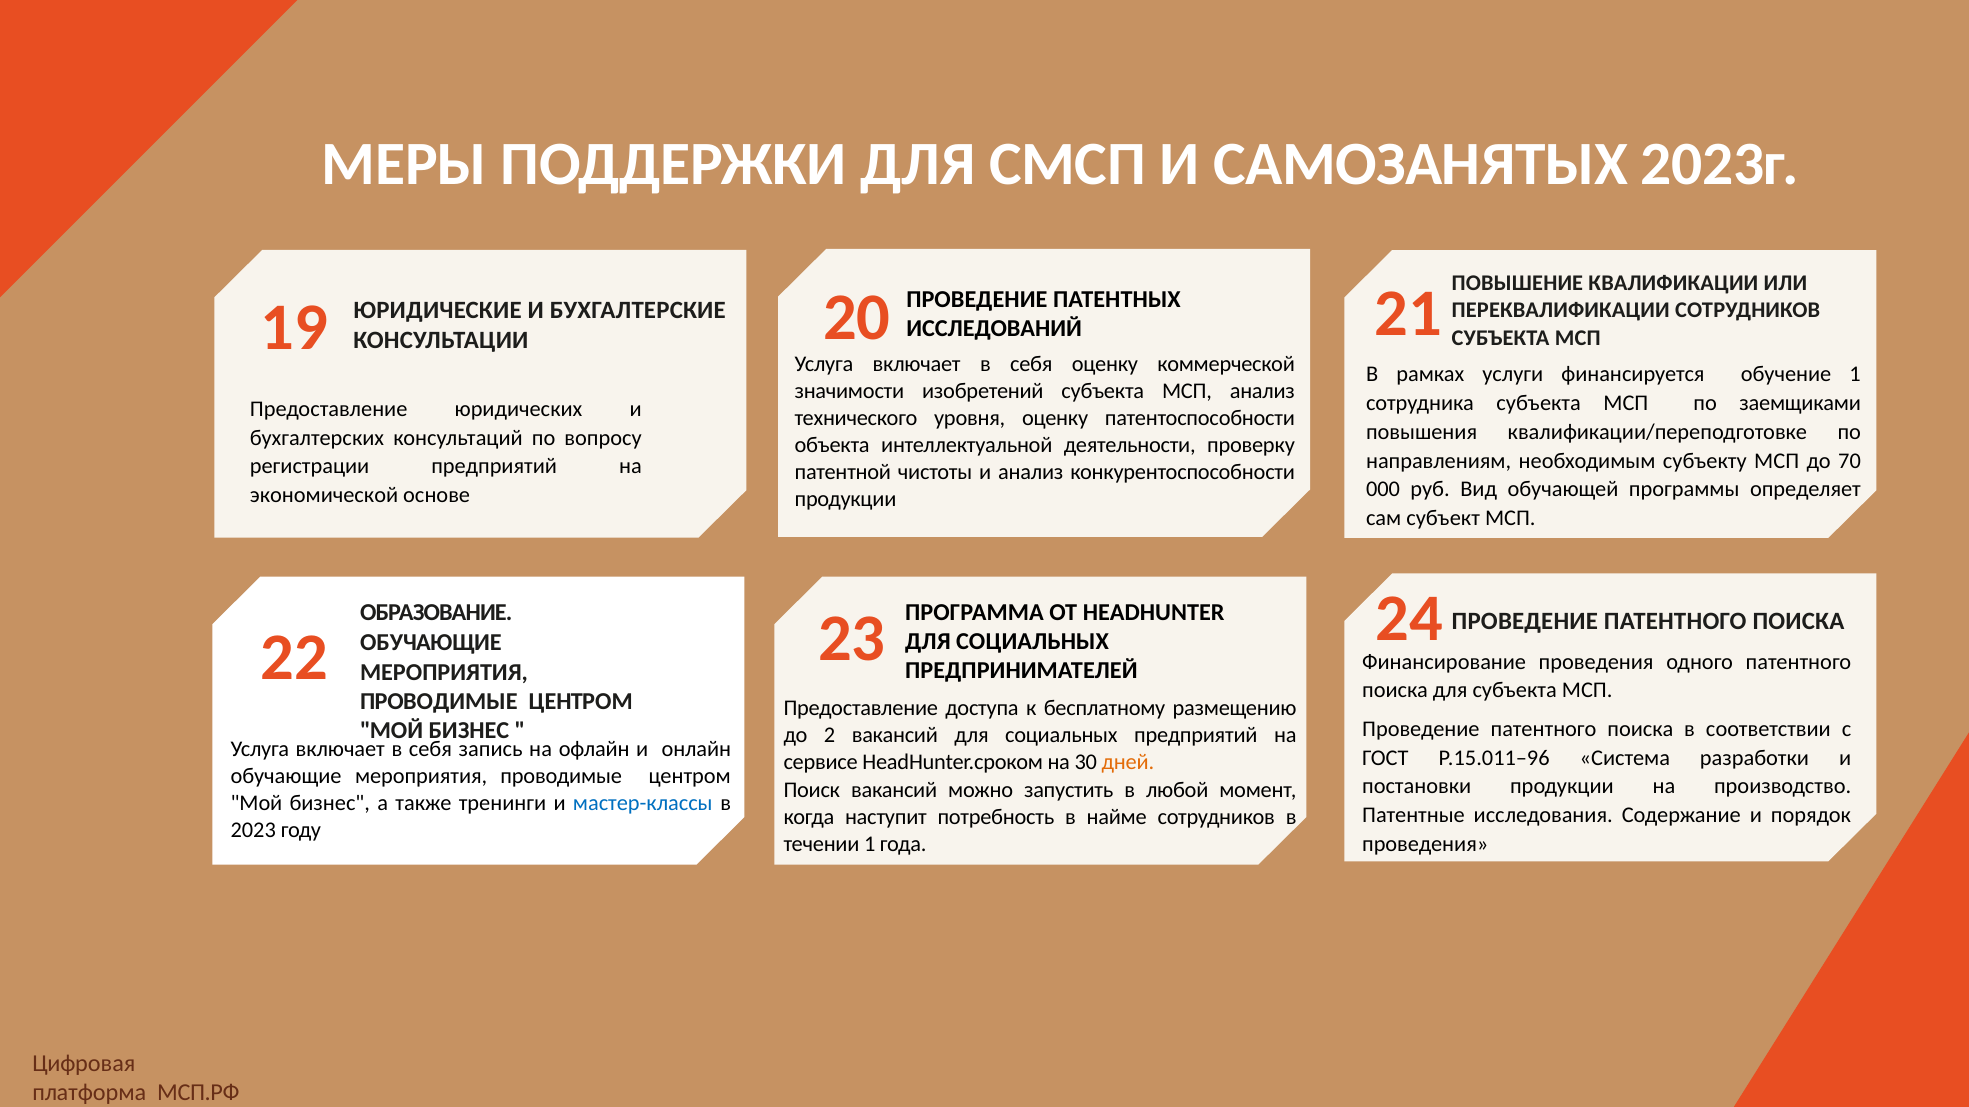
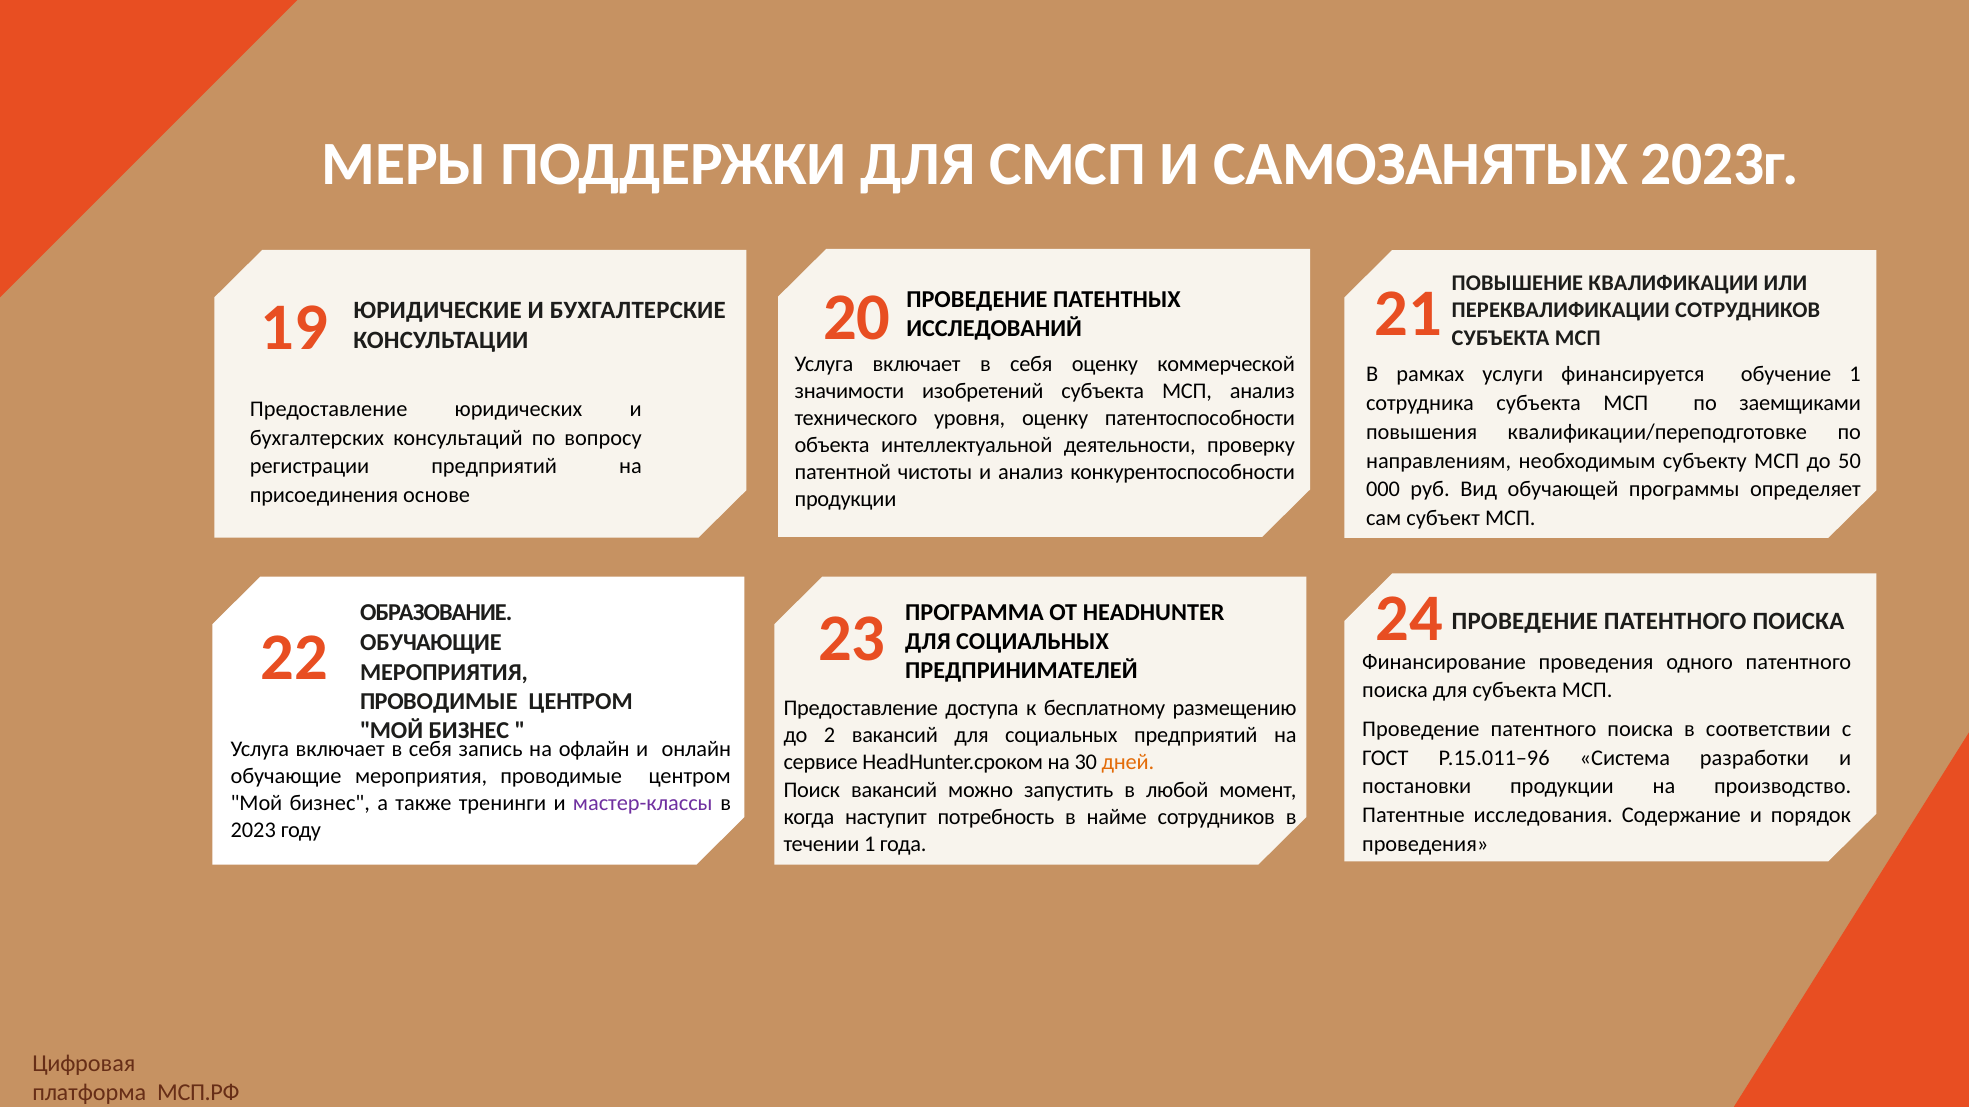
70: 70 -> 50 (1850, 461)
экономической: экономической -> присоединения (324, 496)
мастер-классы colour: blue -> purple (643, 803)
